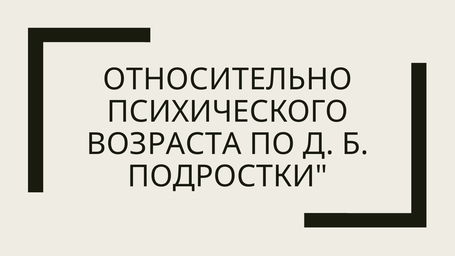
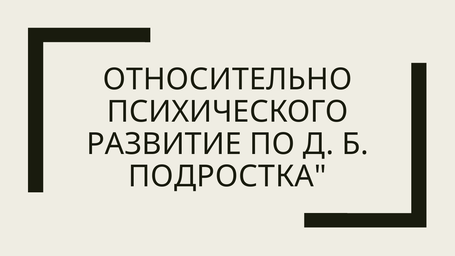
ВОЗРАСТА: ВОЗРАСТА -> РАЗВИТИЕ (164, 144)
ПОДРОСТКИ: ПОДРОСТКИ -> ПОДРОСТКА (227, 177)
